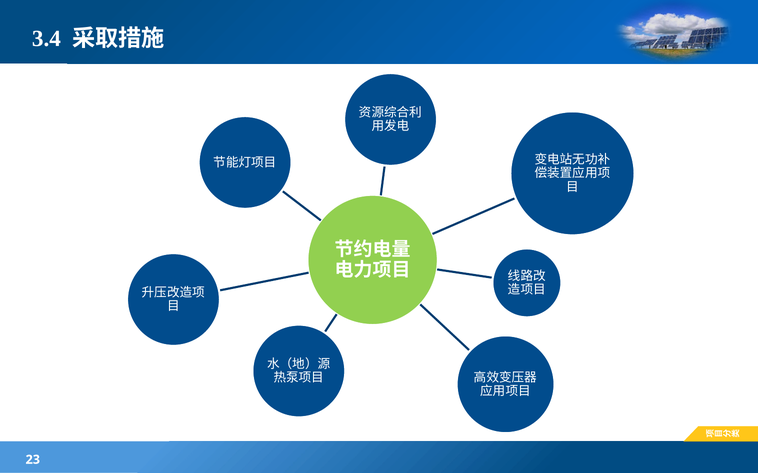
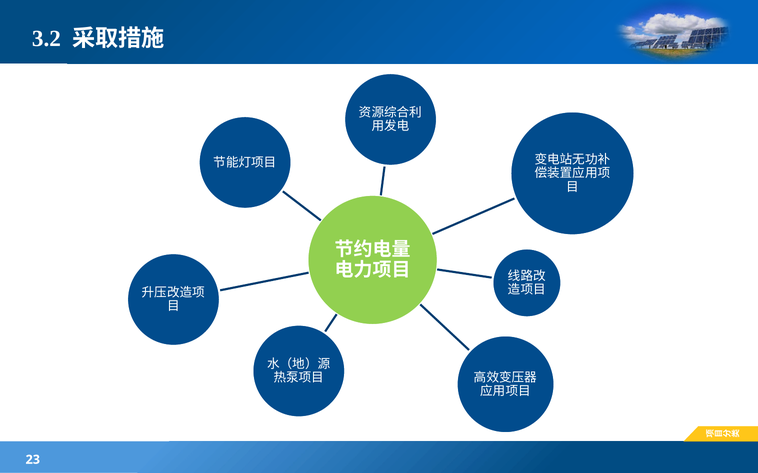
3.4: 3.4 -> 3.2 (46, 39)
